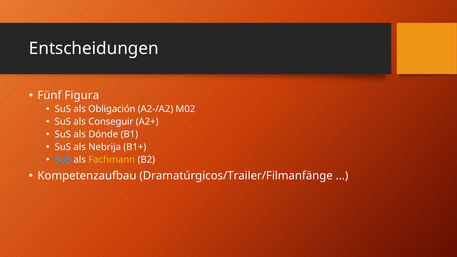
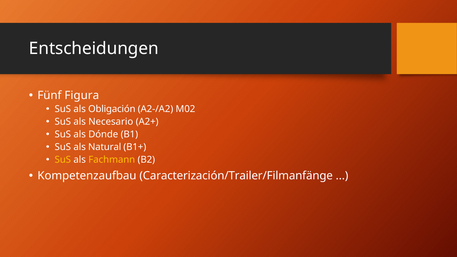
Conseguir: Conseguir -> Necesario (111, 122)
Nebrija: Nebrija -> Natural (105, 147)
SuS colour: light blue -> yellow (63, 160)
Dramatúrgicos/Trailer/Filmanfänge: Dramatúrgicos/Trailer/Filmanfänge -> Caracterización/Trailer/Filmanfänge (236, 176)
